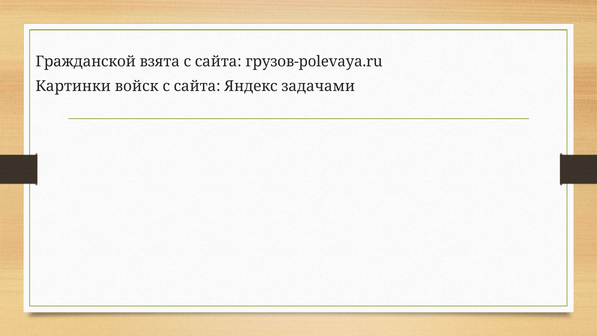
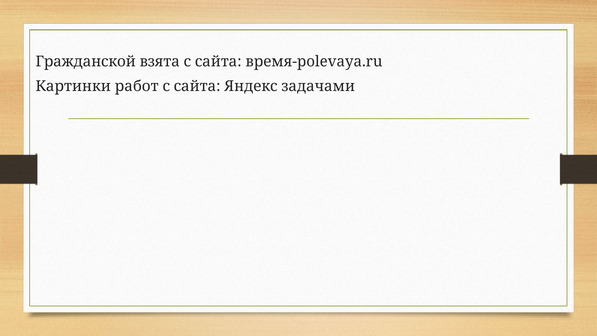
грузов-polevaya.ru: грузов-polevaya.ru -> время-polevaya.ru (314, 61)
войск: войск -> работ (137, 86)
